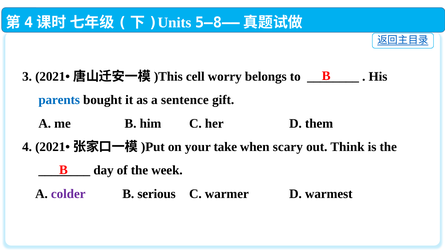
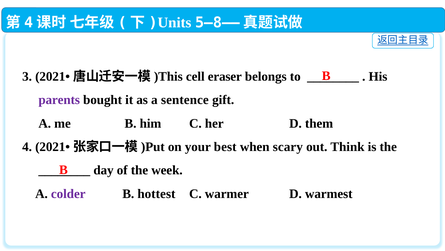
worry: worry -> eraser (225, 76)
parents colour: blue -> purple (59, 100)
take: take -> best (225, 146)
serious: serious -> hottest (156, 193)
